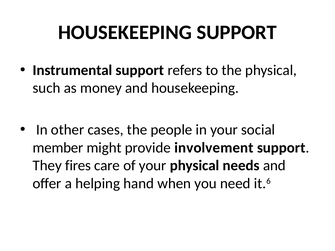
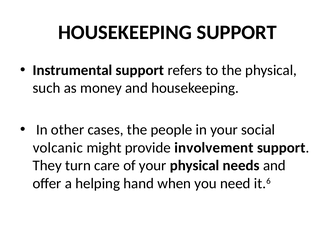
member: member -> volcanic (58, 148)
fires: fires -> turn (78, 166)
